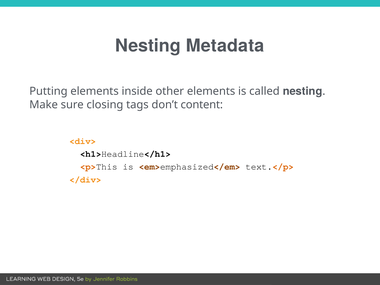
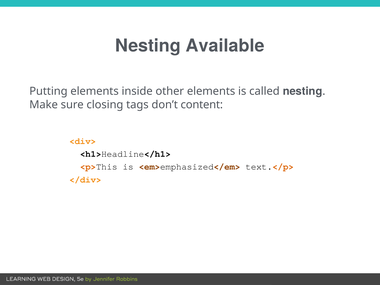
Metadata: Metadata -> Available (225, 46)
